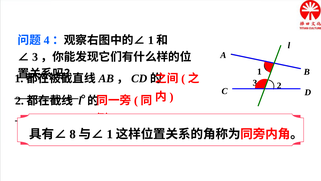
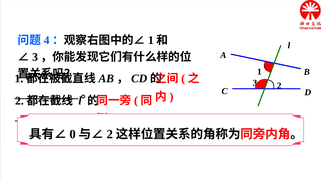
8: 8 -> 0 (73, 134)
1: 1 -> 2 (110, 134)
